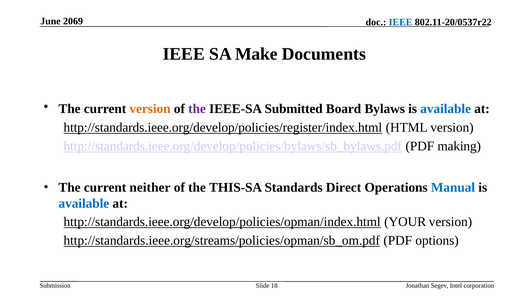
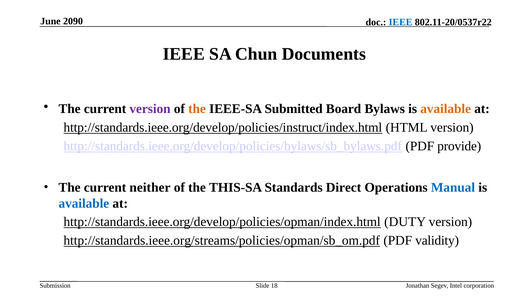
2069: 2069 -> 2090 (73, 21)
Make: Make -> Chun (256, 54)
version colour: orange -> purple (150, 109)
the colour: purple -> orange (197, 109)
available colour: blue -> orange (446, 109)
http://standards.ieee.org/develop/policies/register/index.html: http://standards.ieee.org/develop/policies/register/index.html -> http://standards.ieee.org/develop/policies/instruct/index.html (223, 127)
making: making -> provide (459, 146)
YOUR: YOUR -> DUTY (405, 222)
options: options -> validity (437, 240)
